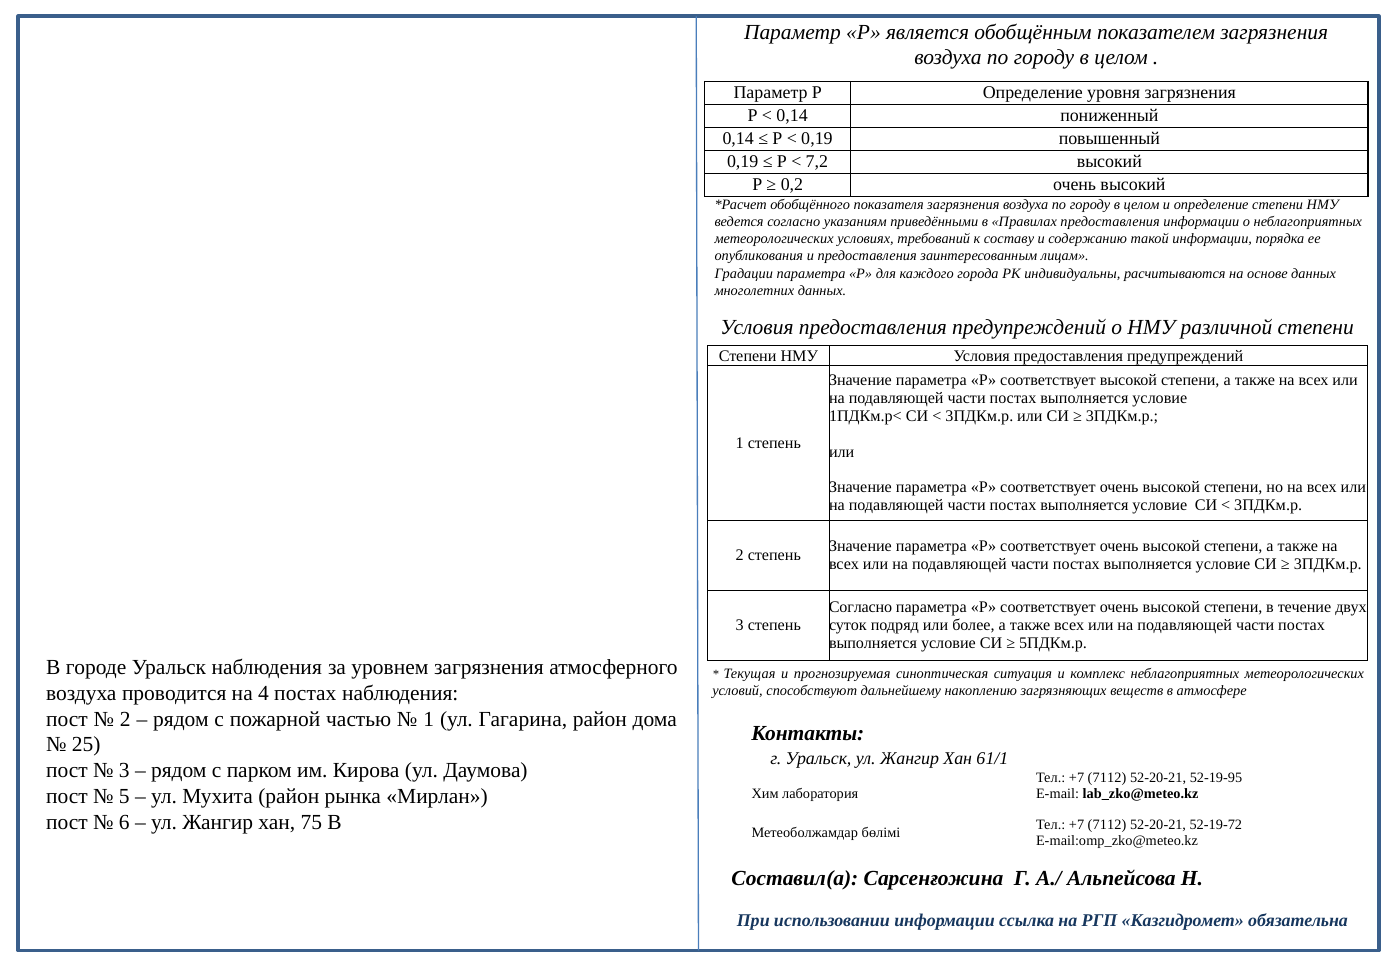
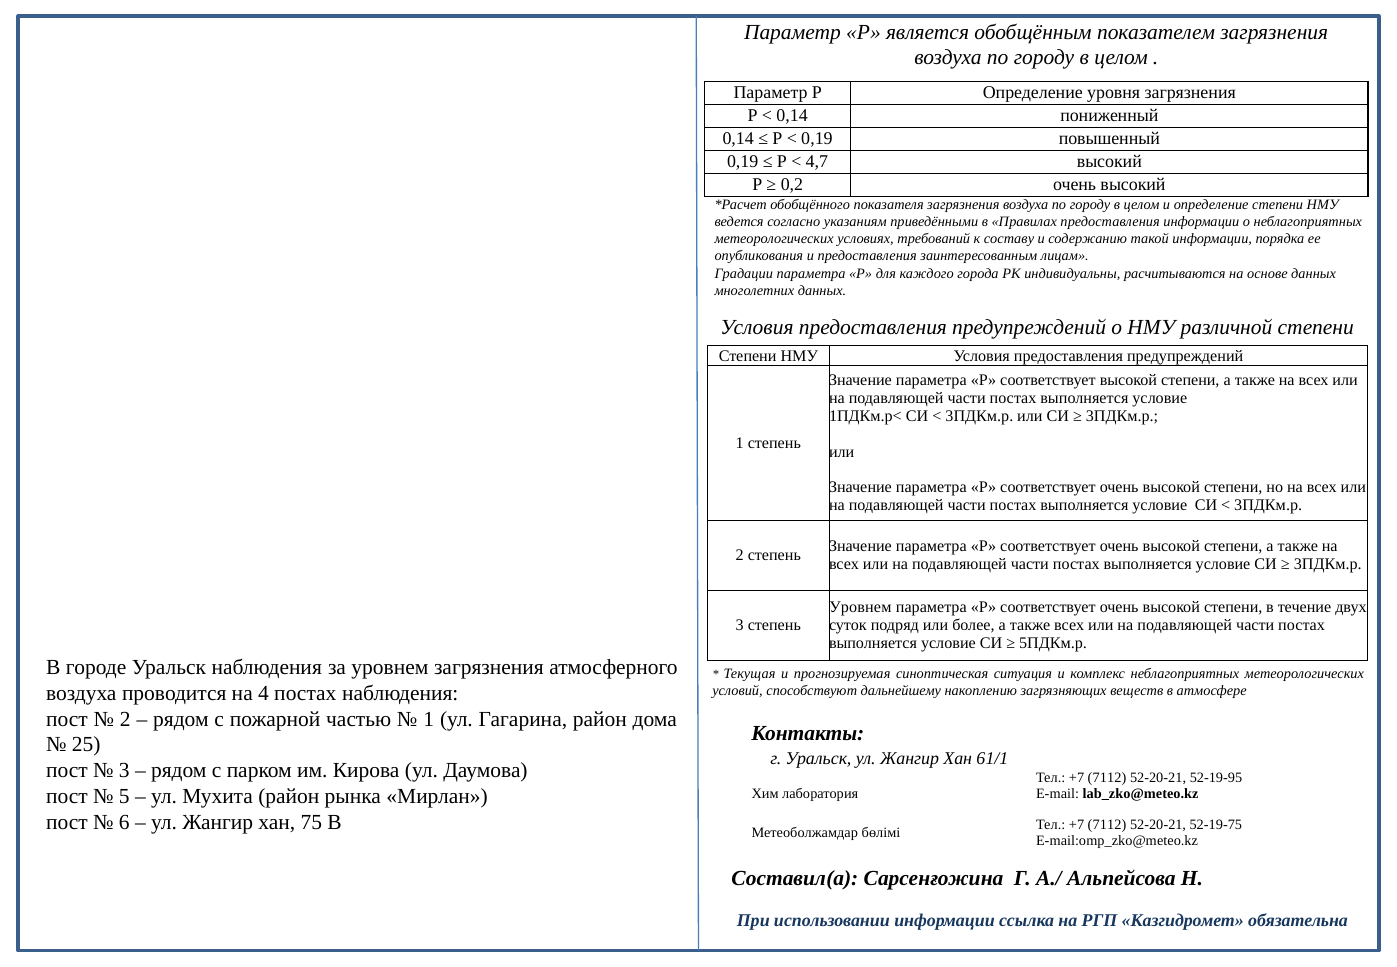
7,2: 7,2 -> 4,7 (817, 162)
Согласно: Согласно -> Уровнем (860, 608)
52-19-72: 52-19-72 -> 52-19-75 (1216, 825)
